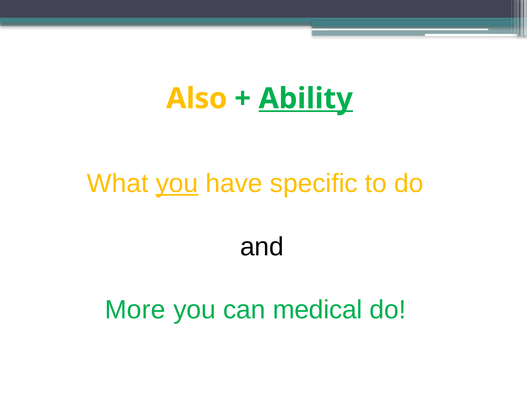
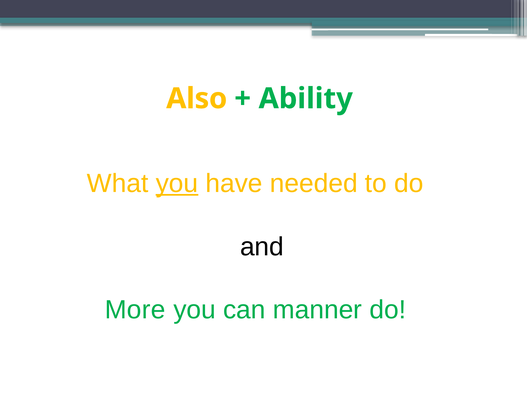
Ability underline: present -> none (306, 99)
specific: specific -> needed (314, 184)
medical: medical -> manner (317, 310)
